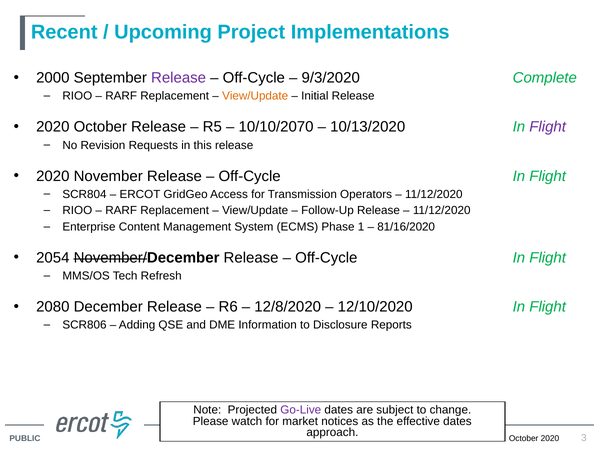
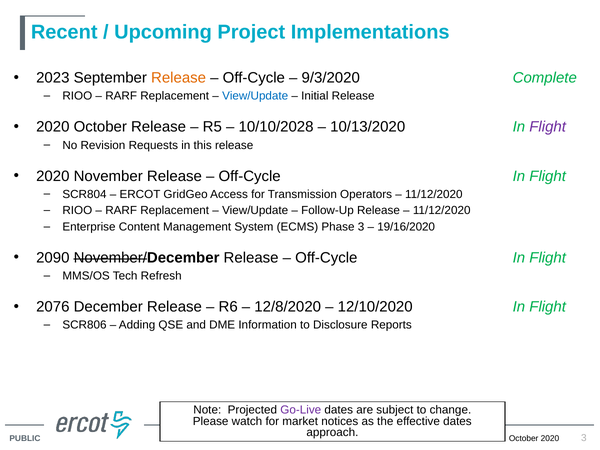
2000: 2000 -> 2023 (53, 78)
Release colour: purple -> orange (179, 78)
View/Update colour: orange -> blue (255, 96)
10/10/2070: 10/10/2070 -> 10/10/2028 (276, 127)
Phase 1: 1 -> 3 (361, 227)
81/16/2020: 81/16/2020 -> 19/16/2020 (406, 227)
2054: 2054 -> 2090 (53, 258)
2080: 2080 -> 2076 (53, 307)
